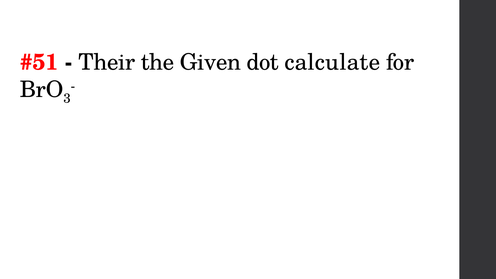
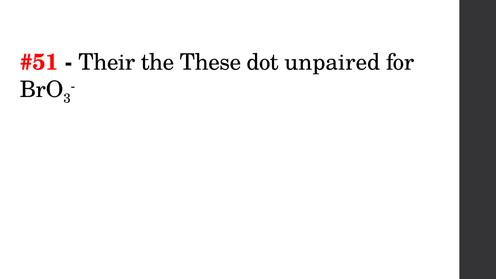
Given: Given -> These (210, 62)
calculate: calculate -> unpaired (332, 62)
